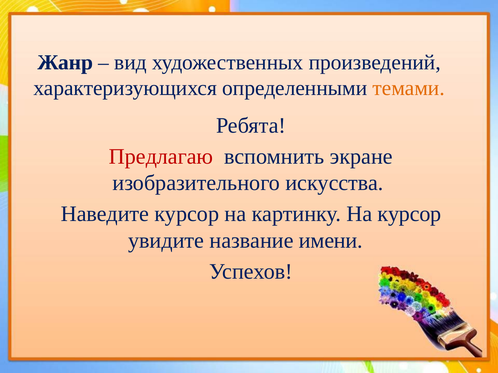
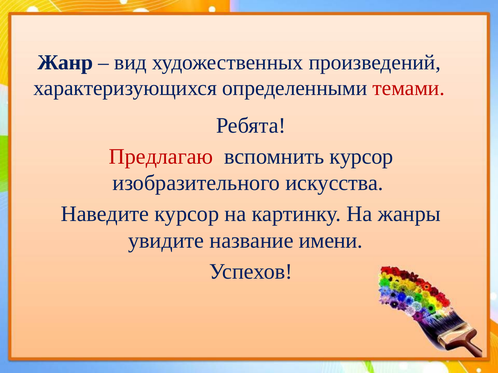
темами colour: orange -> red (409, 88)
вспомнить экране: экране -> курсор (361, 157)
На курсор: курсор -> жанры (409, 214)
